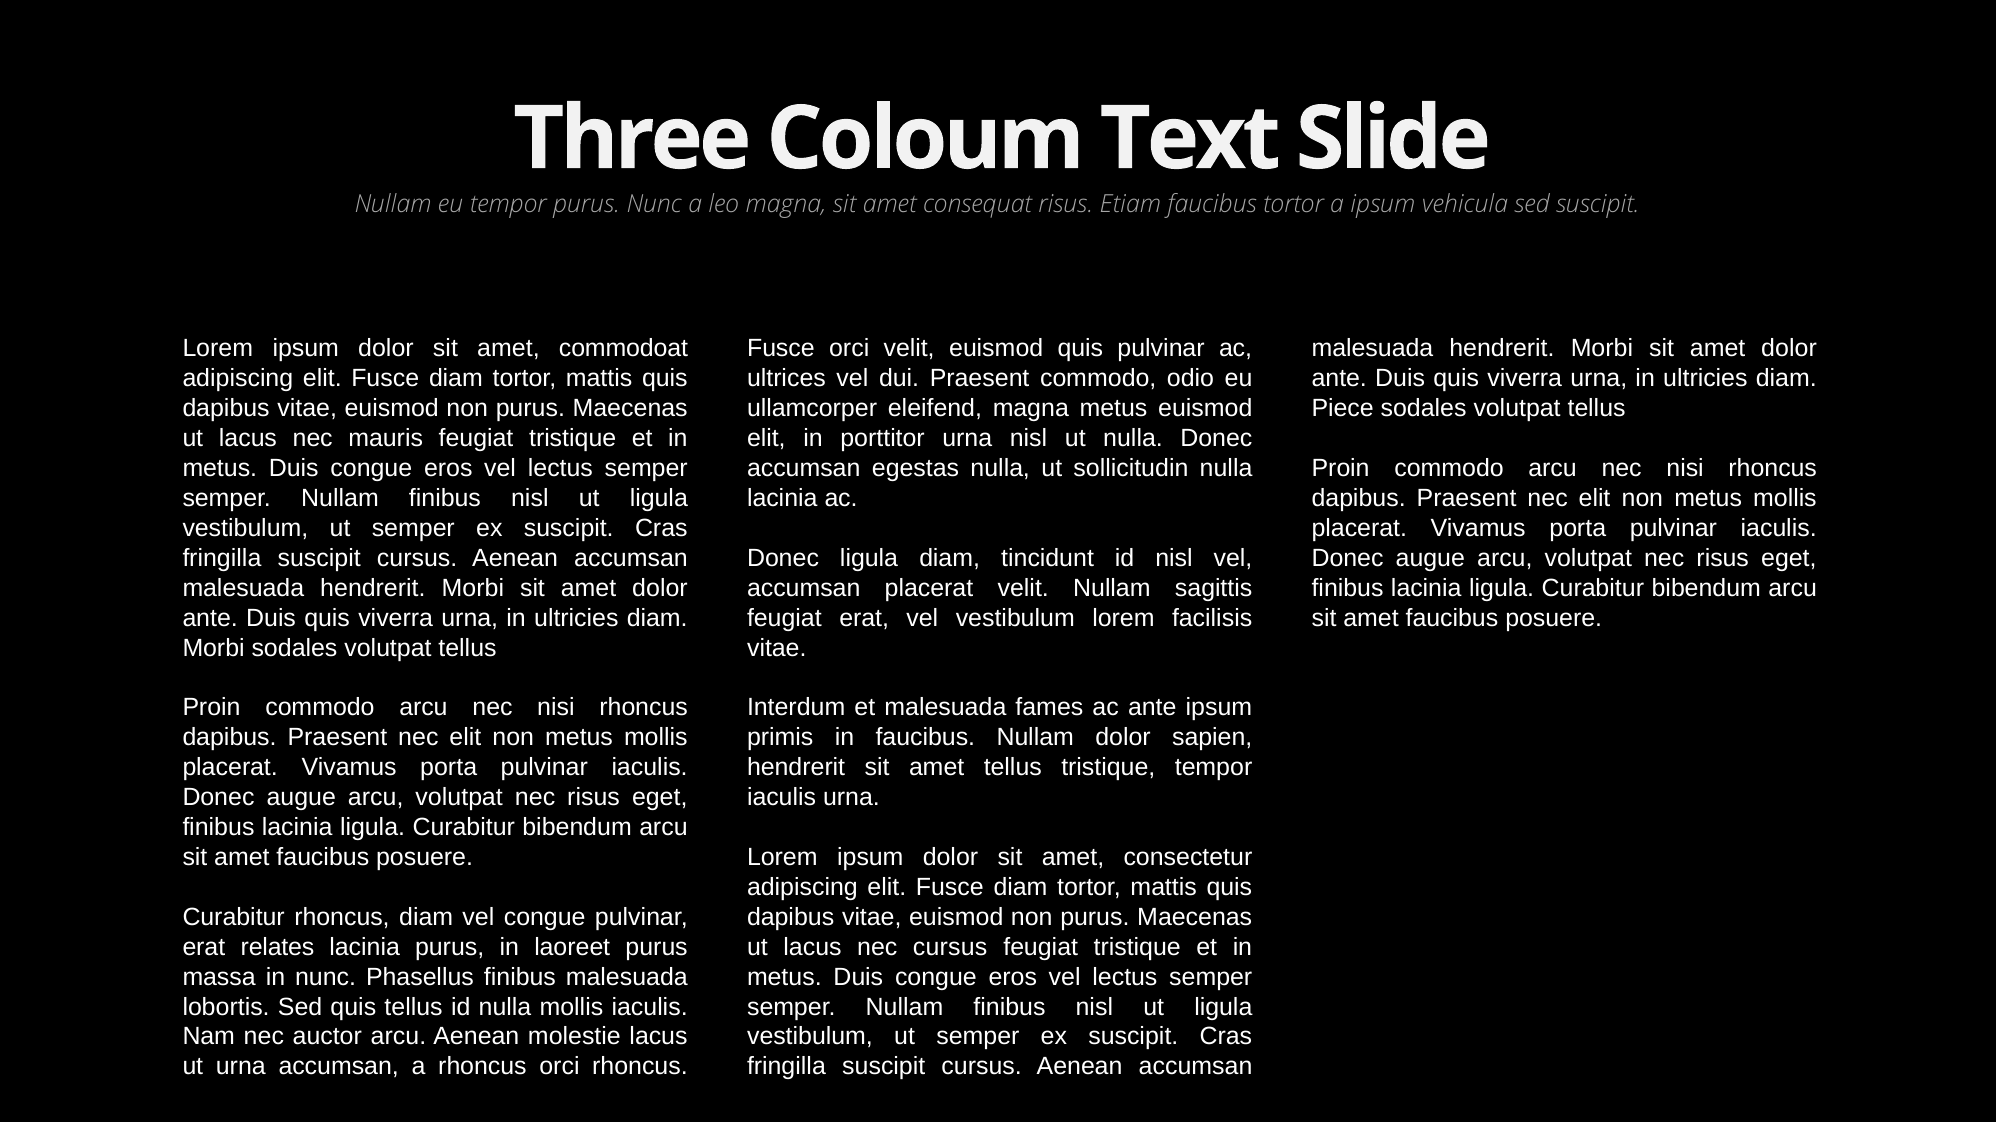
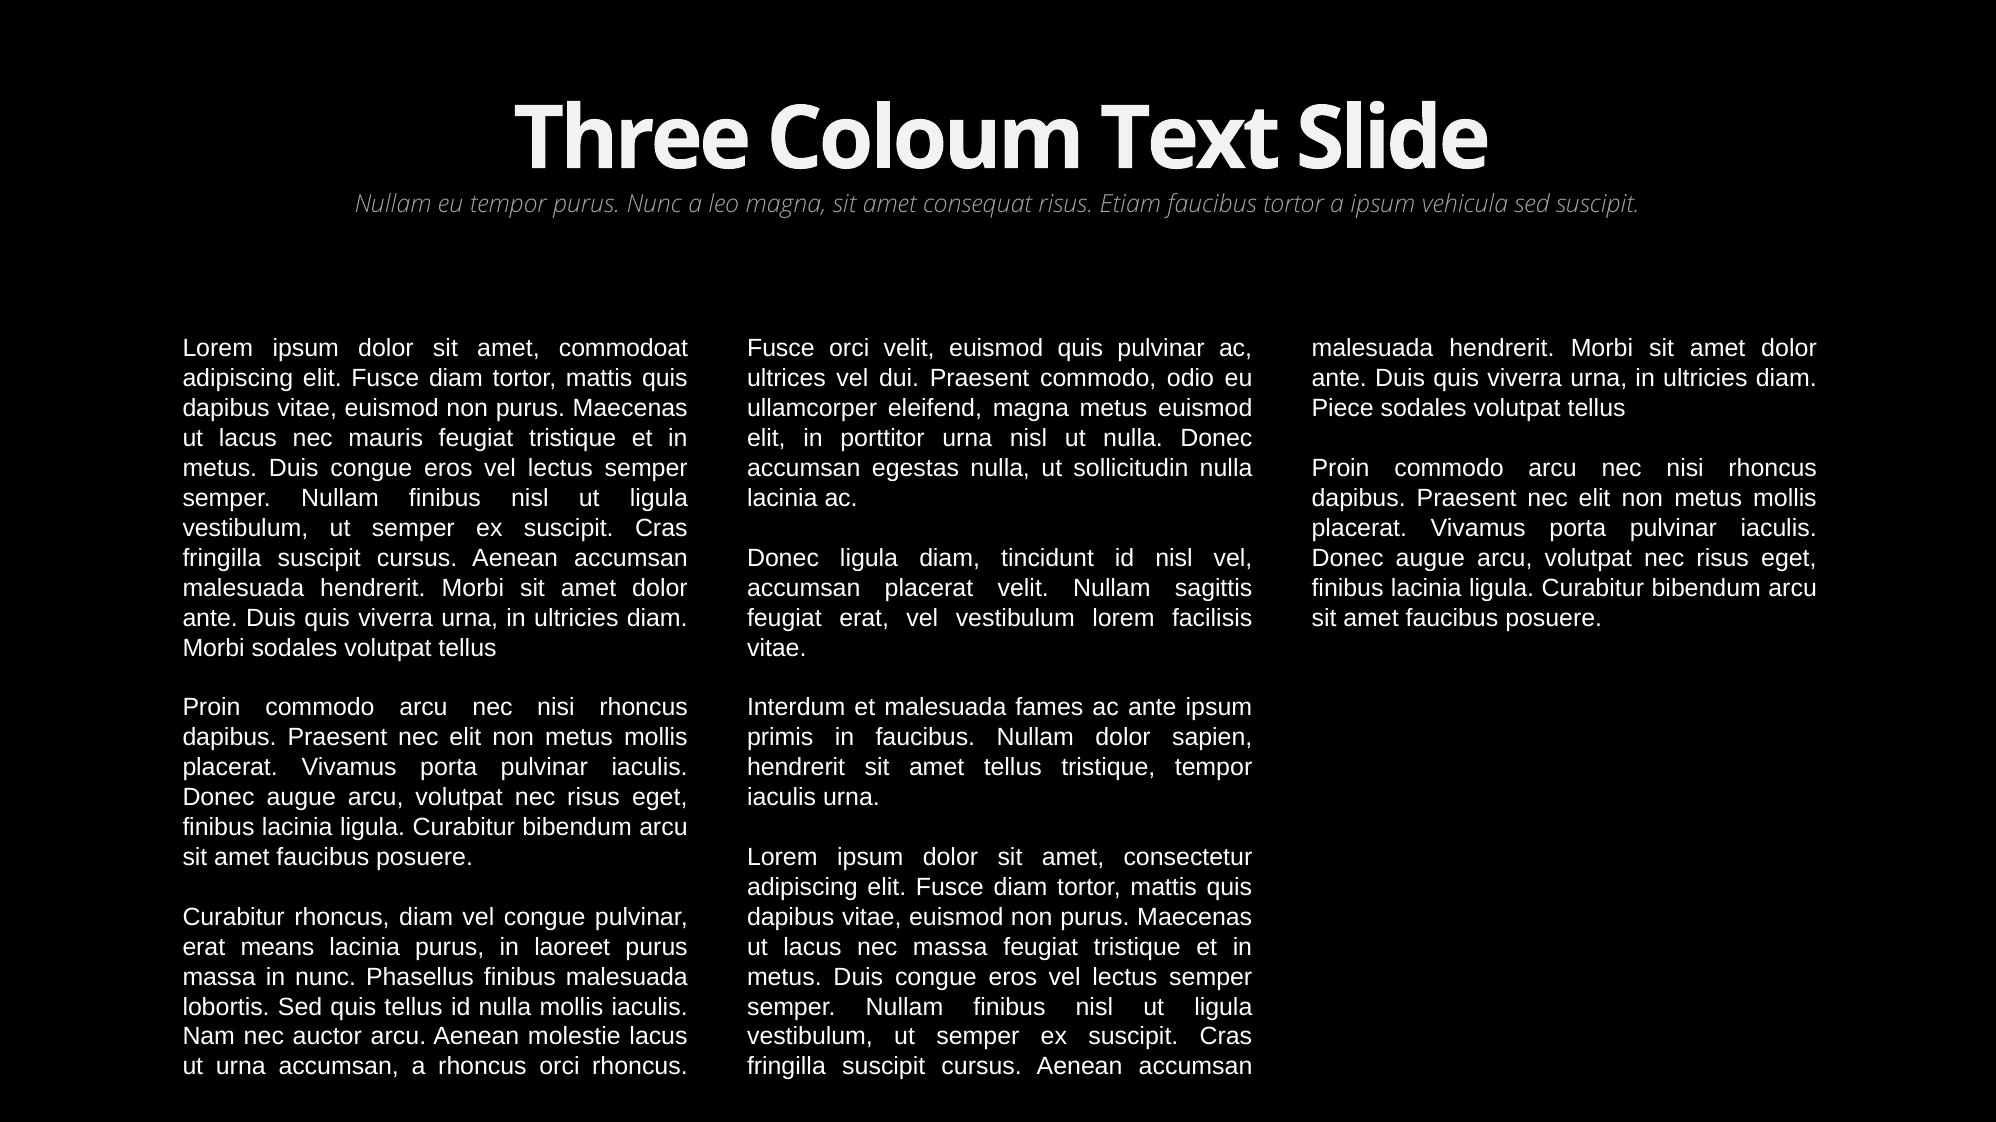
relates: relates -> means (278, 948)
nec cursus: cursus -> massa (950, 948)
